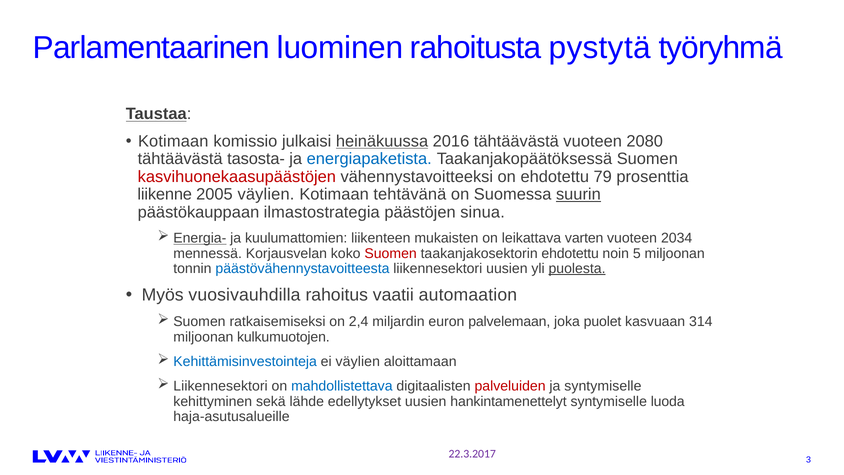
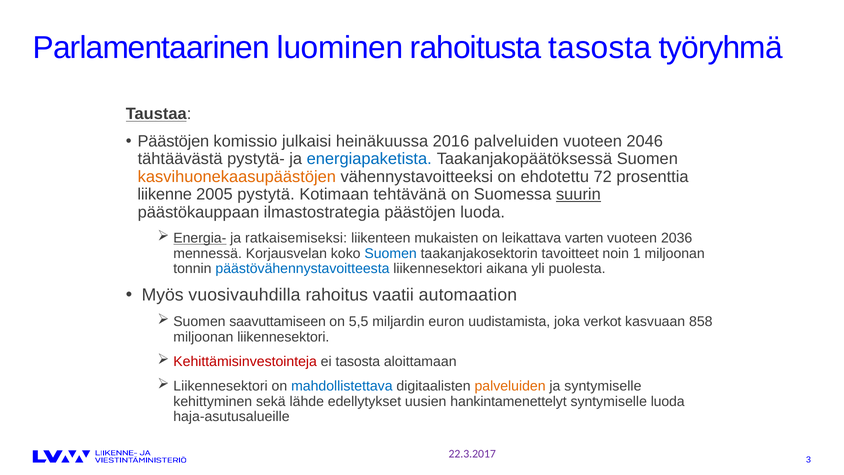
rahoitusta pystytä: pystytä -> tasosta (600, 48)
Kotimaan: Kotimaan -> Päästöjen (173, 141)
heinäkuussa underline: present -> none (382, 141)
2016 tähtäävästä: tähtäävästä -> palveluiden (516, 141)
2080: 2080 -> 2046 (645, 141)
tasosta-: tasosta- -> pystytä- (256, 159)
kasvihuonekaasupäästöjen colour: red -> orange (237, 177)
79: 79 -> 72 (603, 177)
2005 väylien: väylien -> pystytä (266, 194)
päästöjen sinua: sinua -> luoda (483, 212)
kuulumattomien: kuulumattomien -> ratkaisemiseksi (296, 238)
2034: 2034 -> 2036 (677, 238)
Suomen colour: red -> blue (391, 253)
taakanjakosektorin ehdotettu: ehdotettu -> tavoitteet (570, 253)
5: 5 -> 1 (637, 253)
liikennesektori uusien: uusien -> aikana (507, 268)
puolesta underline: present -> none (577, 268)
ratkaisemiseksi: ratkaisemiseksi -> saavuttamiseen (278, 322)
2,4: 2,4 -> 5,5 (359, 322)
palvelemaan: palvelemaan -> uudistamista (509, 322)
puolet: puolet -> verkot (603, 322)
314: 314 -> 858 (701, 322)
miljoonan kulkumuotojen: kulkumuotojen -> liikennesektori (283, 337)
Kehittämisinvestointeja colour: blue -> red (245, 361)
ei väylien: väylien -> tasosta (358, 361)
palveluiden colour: red -> orange (510, 386)
